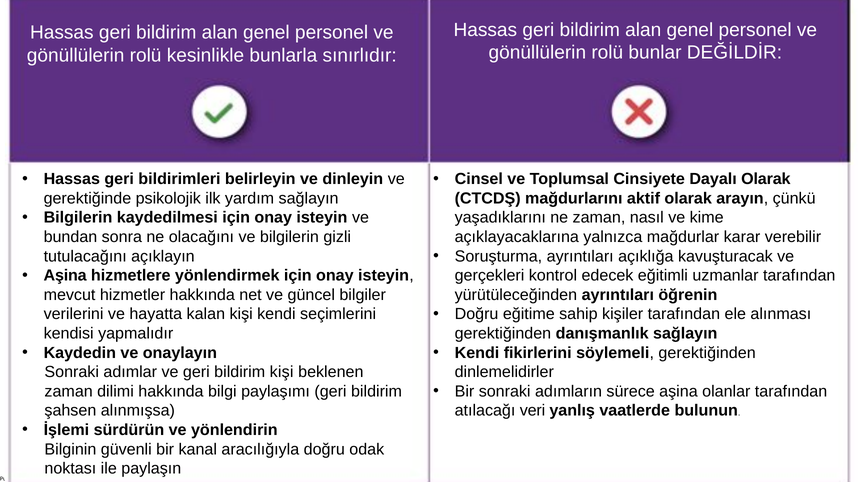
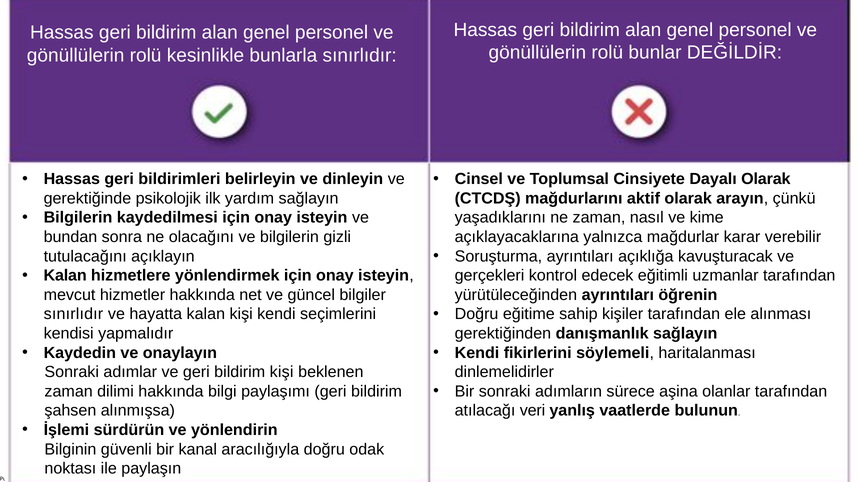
Aşina: Aşina -> Kalan (65, 276)
verilerini: verilerini -> sınırlıdır (73, 315)
söylemeli gerektiğinden: gerektiğinden -> haritalanması (707, 353)
